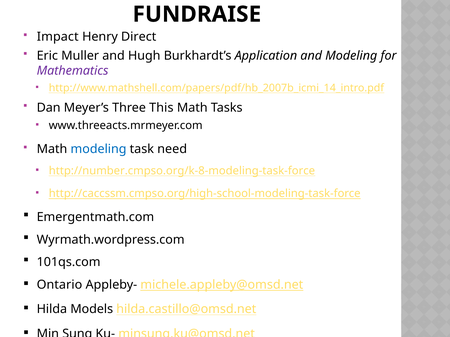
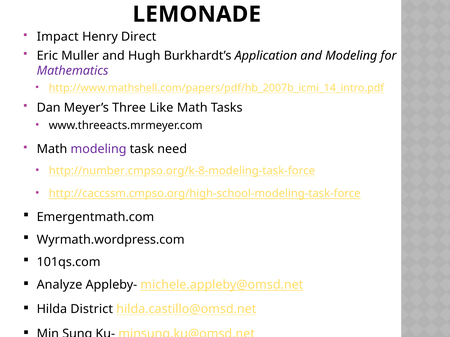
FUNDRAISE: FUNDRAISE -> LEMONADE (197, 14)
This: This -> Like (161, 108)
modeling colour: blue -> purple (99, 149)
Ontario: Ontario -> Analyze (59, 285)
Models: Models -> District (92, 310)
